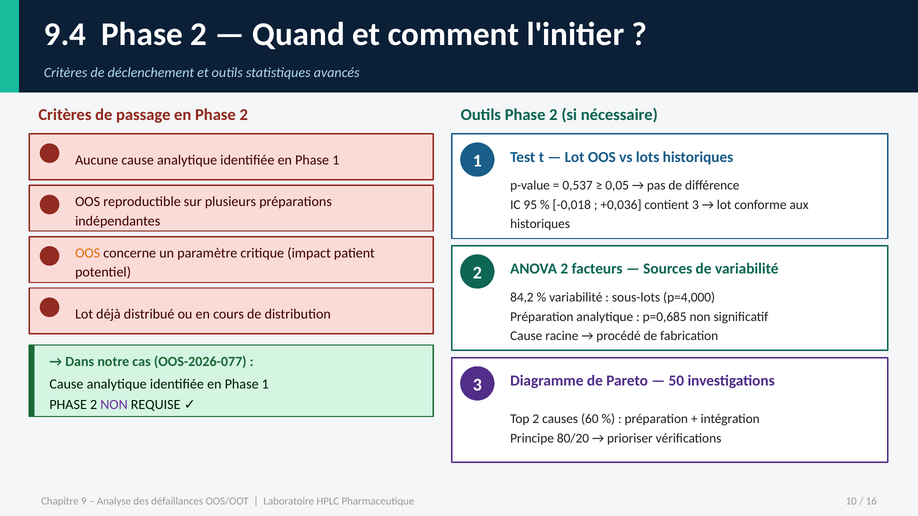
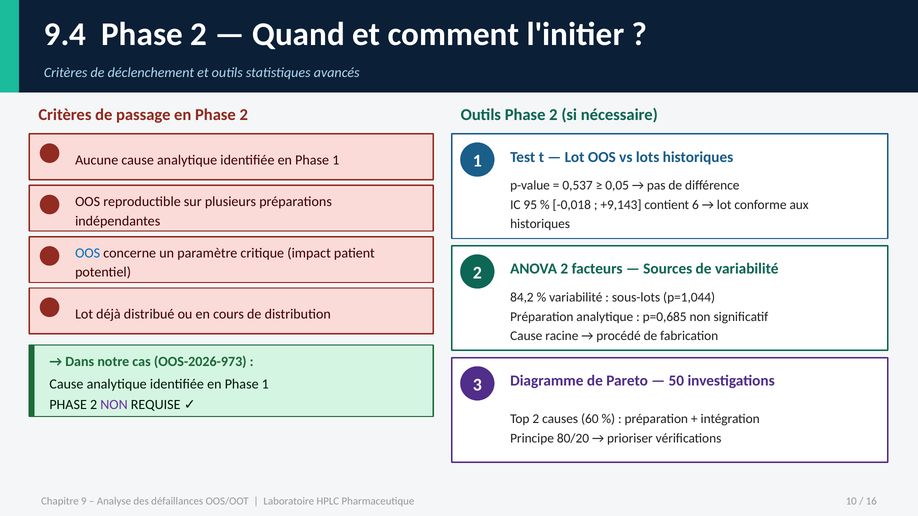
+0,036: +0,036 -> +9,143 (621, 205)
contient 3: 3 -> 6 (695, 205)
OOS colour: orange -> blue (88, 253)
p=4,000: p=4,000 -> p=1,044 (689, 298)
OOS-2026-077: OOS-2026-077 -> OOS-2026-973 (200, 362)
